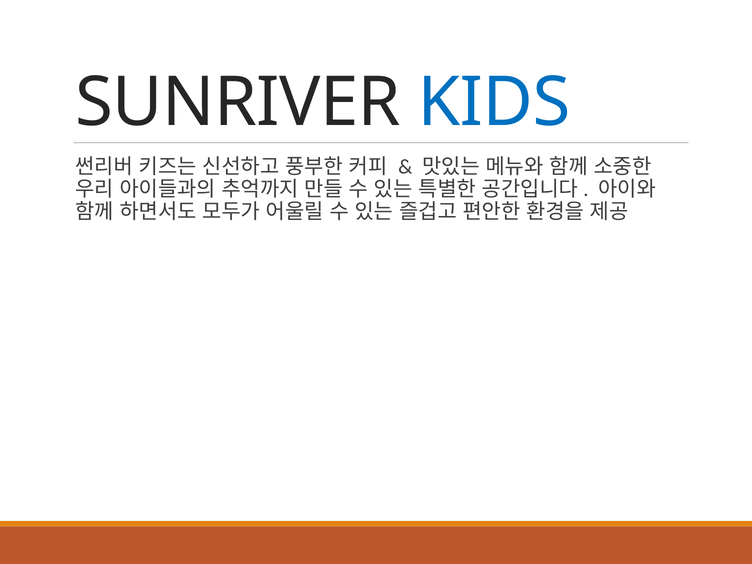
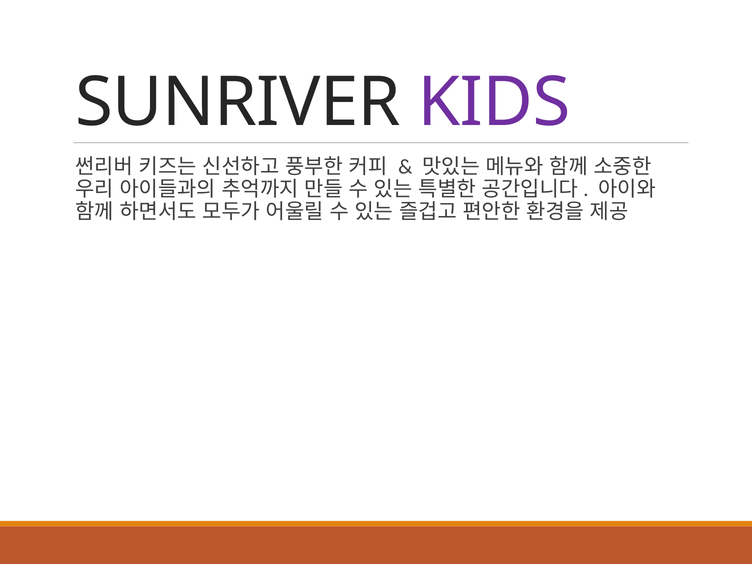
KIDS colour: blue -> purple (494, 102)
